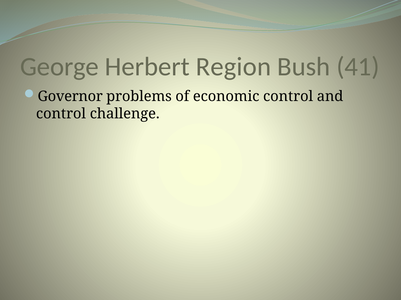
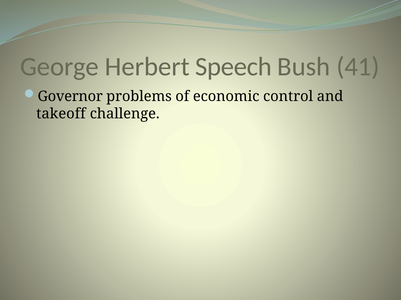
Region: Region -> Speech (234, 67)
control: control -> takeoff (61, 114)
